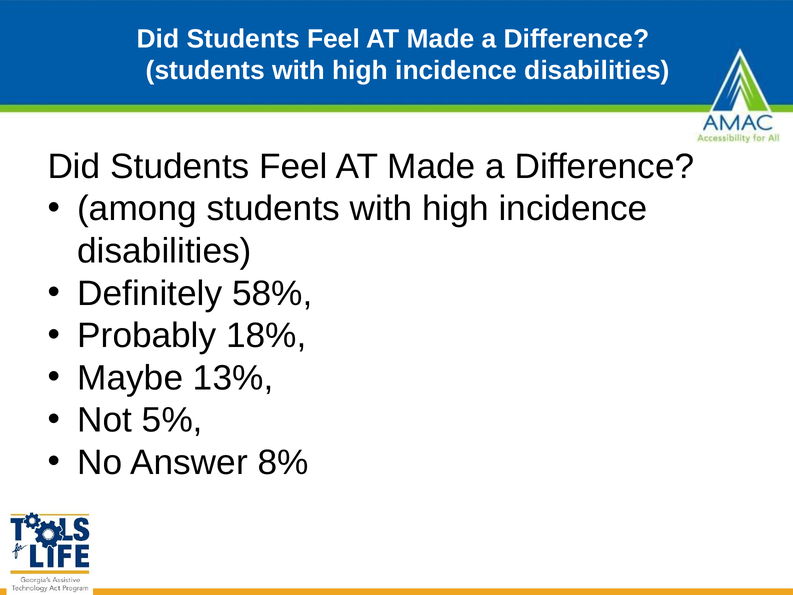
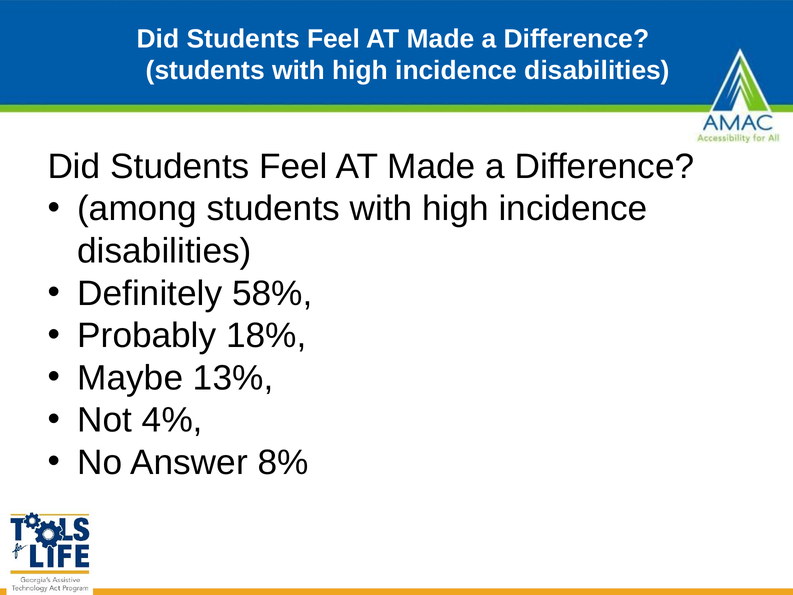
5%: 5% -> 4% (172, 420)
